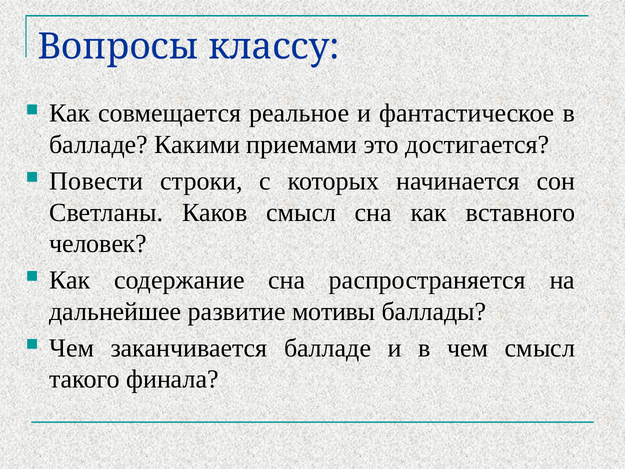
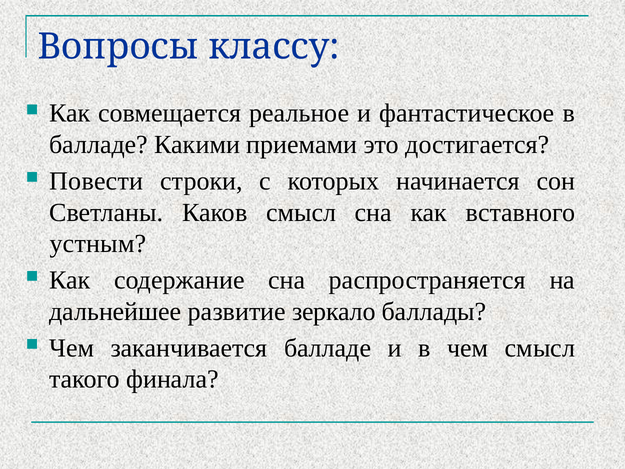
человек: человек -> устным (98, 244)
мотивы: мотивы -> зеркало (334, 311)
